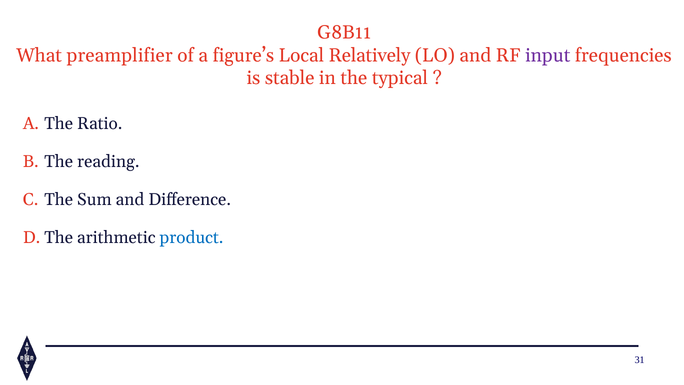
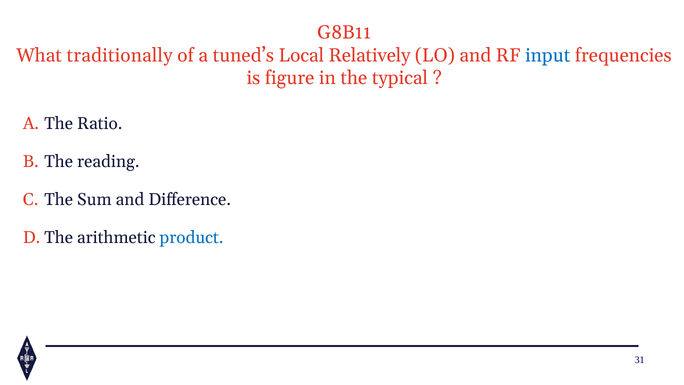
preamplifier: preamplifier -> traditionally (120, 55)
figure’s: figure’s -> tuned’s (243, 55)
input colour: purple -> blue (548, 55)
stable: stable -> figure (290, 78)
